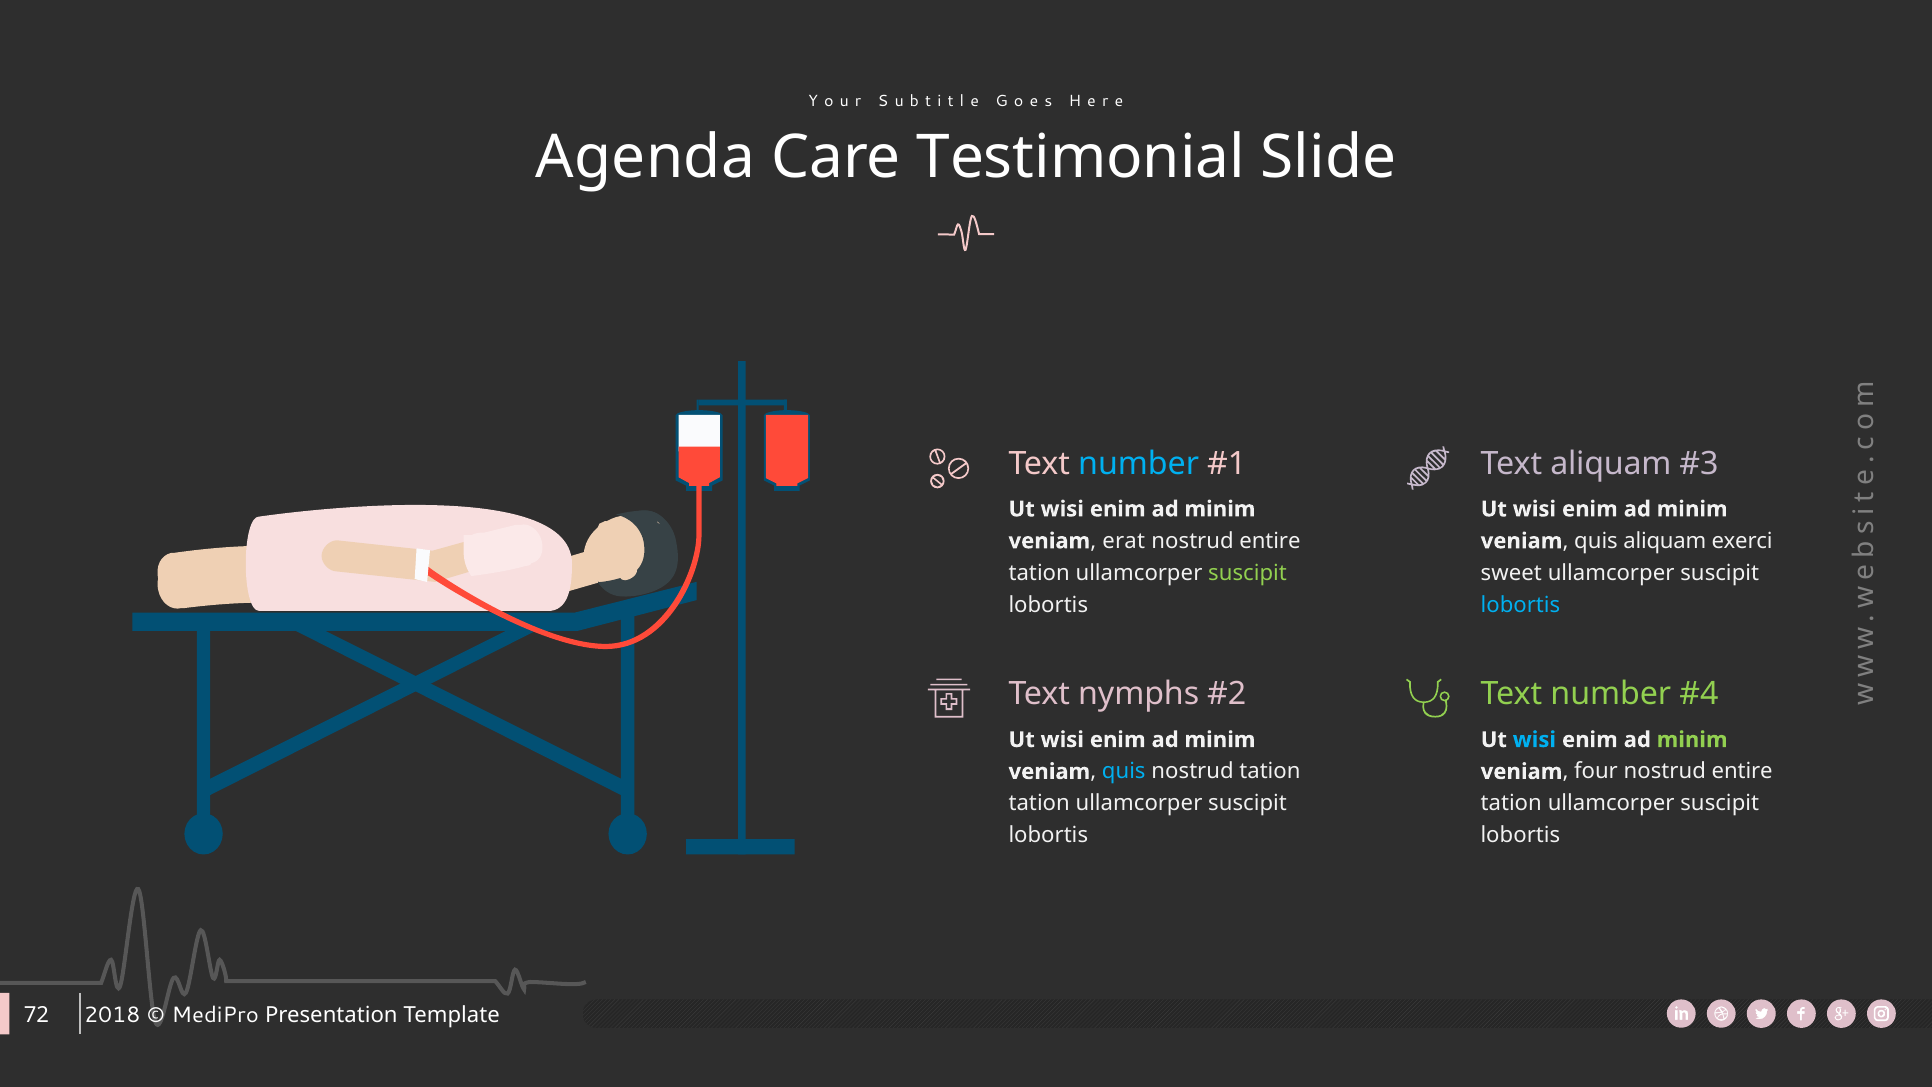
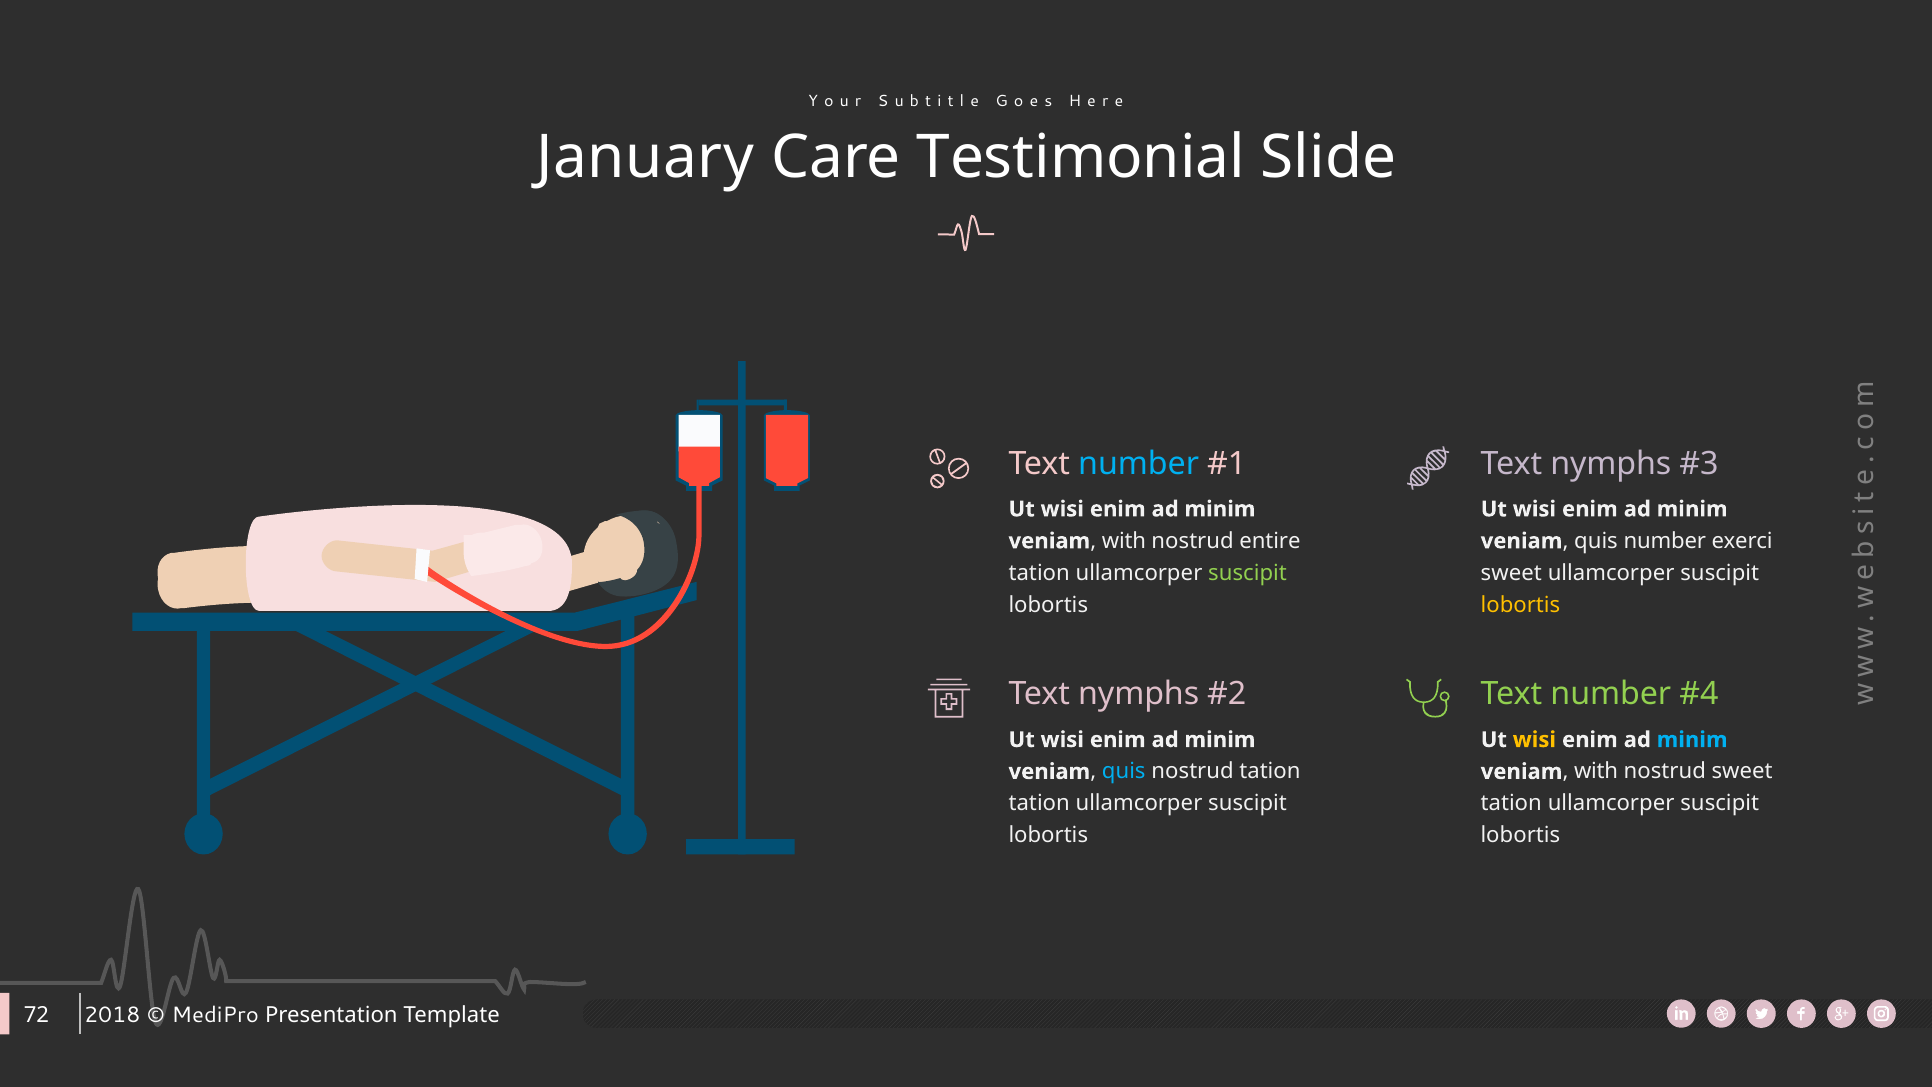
Agenda: Agenda -> January (645, 157)
aliquam: aliquam -> nymphs (1611, 464)
erat: erat -> with (1124, 541)
quis aliquam: aliquam -> number (1665, 541)
lobortis colour: light blue -> yellow (1521, 605)
wisi colour: light blue -> yellow (1534, 740)
minim colour: light green -> light blue (1692, 740)
four: four -> with (1596, 771)
entire: entire -> sweet (1742, 771)
